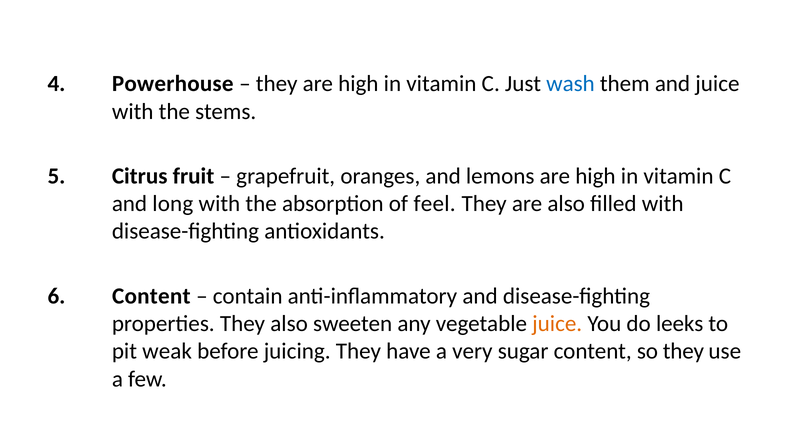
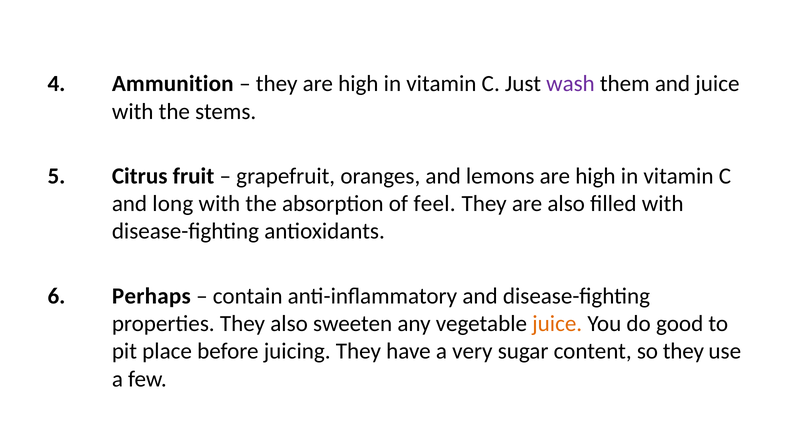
Powerhouse: Powerhouse -> Ammunition (173, 84)
wash colour: blue -> purple (570, 84)
Content: Content -> Perhaps (151, 296)
leeks: leeks -> good (680, 324)
weak: weak -> place (167, 352)
